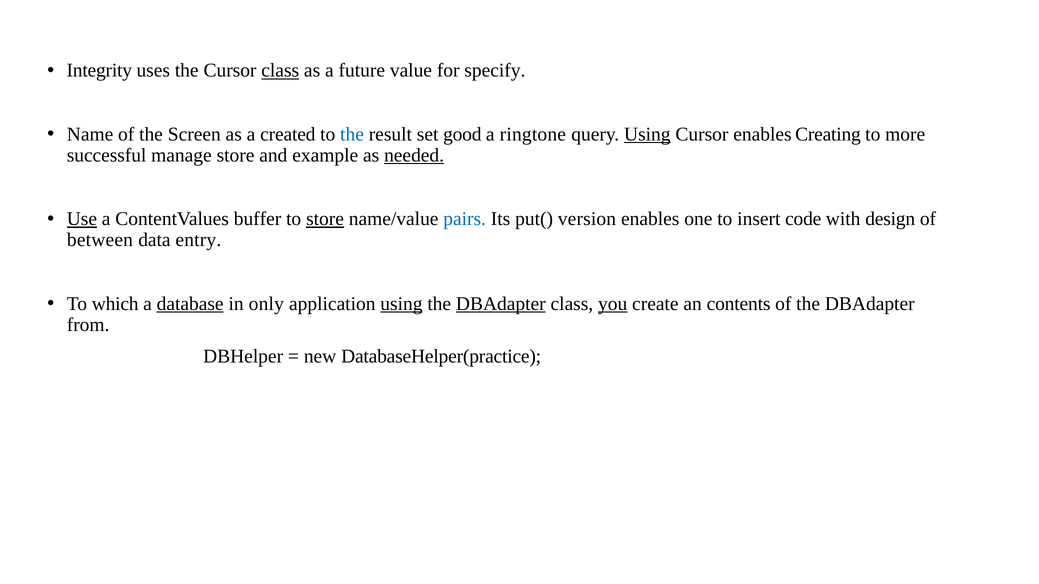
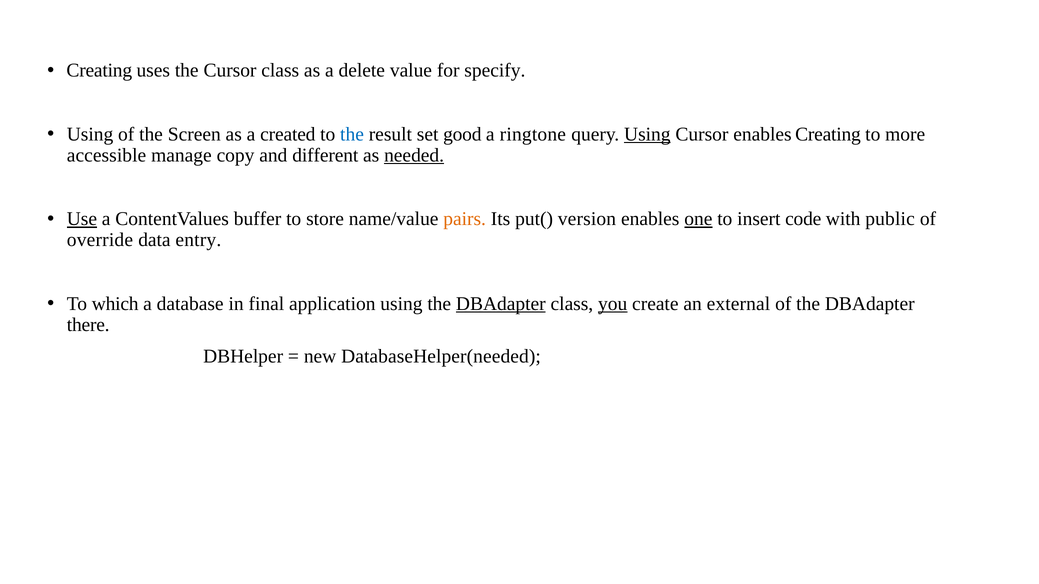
Integrity: Integrity -> Creating (99, 71)
class underline: present -> none (280, 71)
future: future -> delete (362, 71)
Name: Name -> Using (90, 134)
successful: successful -> accessible (107, 155)
manage store: store -> copy (236, 155)
example: example -> different (325, 155)
store underline: present -> none (325, 219)
pairs colour: blue -> orange (465, 219)
one underline: none -> present (698, 219)
design: design -> public (890, 219)
between: between -> override (100, 240)
database underline: present -> none (190, 304)
only: only -> final (266, 304)
using underline: present -> none (401, 304)
contents: contents -> external (738, 304)
from: from -> there (88, 325)
DatabaseHelper(practice: DatabaseHelper(practice -> DatabaseHelper(needed (441, 357)
